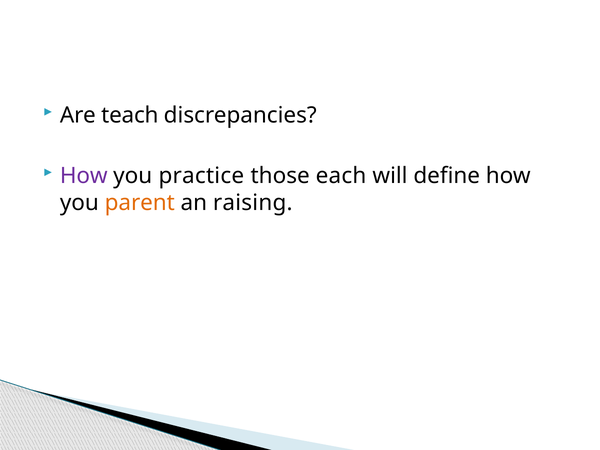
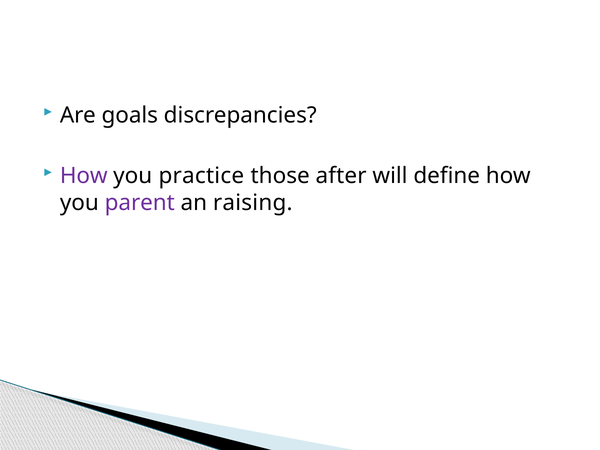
teach: teach -> goals (130, 115)
each: each -> after (341, 176)
parent colour: orange -> purple (140, 203)
